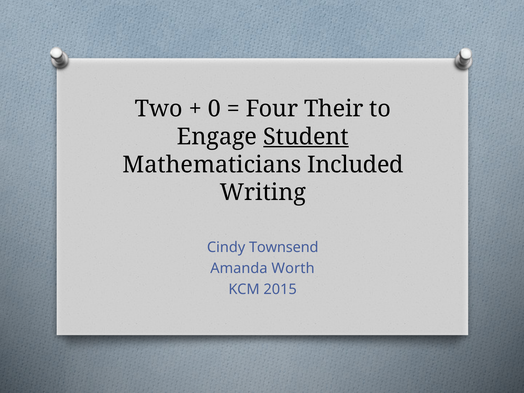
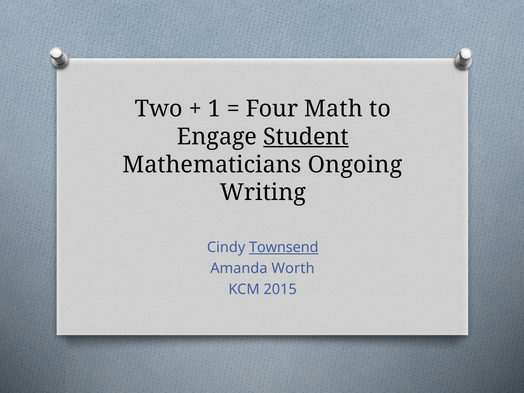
0: 0 -> 1 (214, 109)
Their: Their -> Math (333, 109)
Included: Included -> Ongoing (355, 165)
Townsend underline: none -> present (284, 247)
